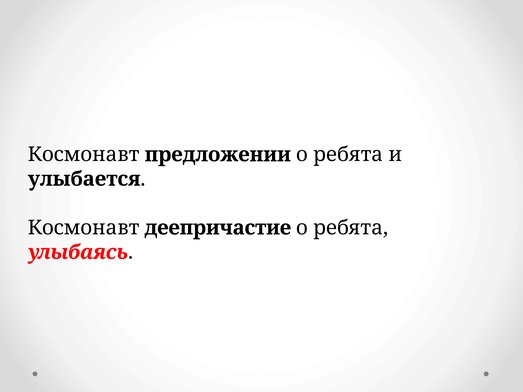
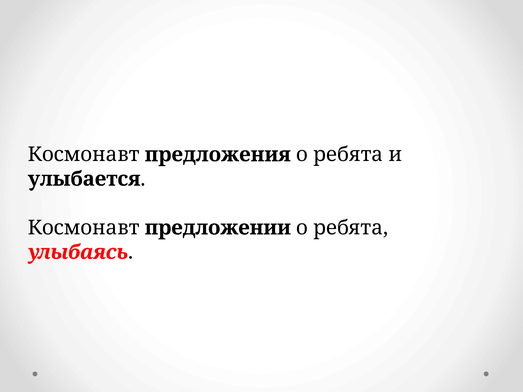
предложении: предложении -> предложения (218, 155)
деепричастие: деепричастие -> предложении (218, 228)
